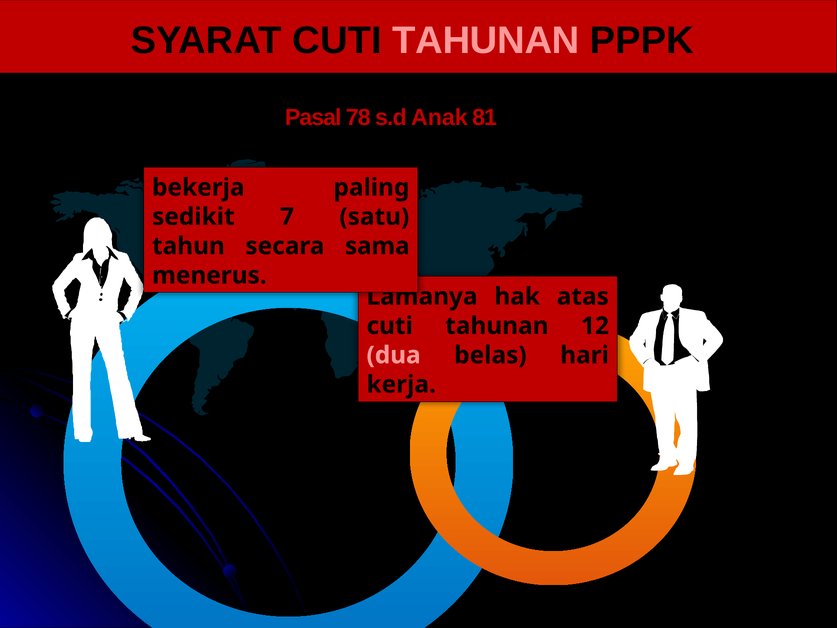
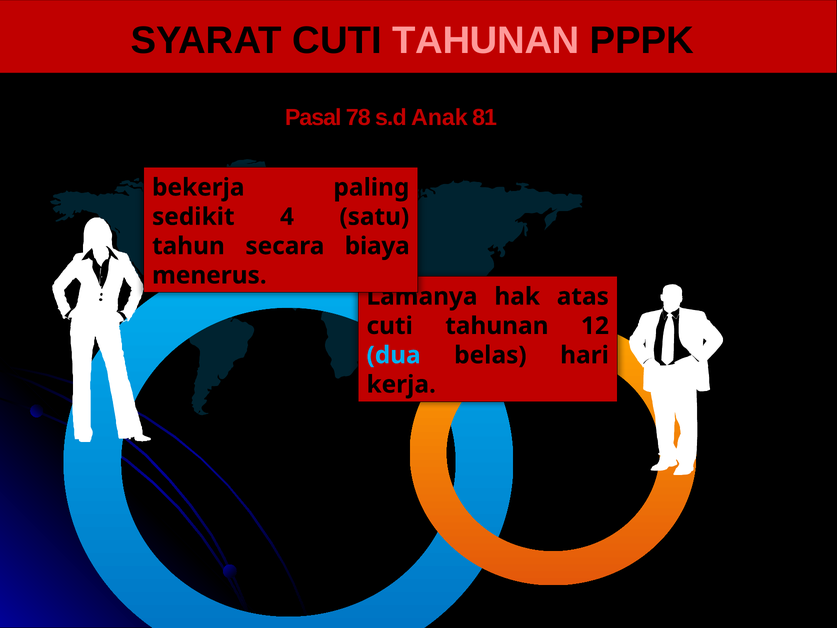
7: 7 -> 4 (287, 217)
sama: sama -> biaya (377, 246)
dua colour: pink -> light blue (394, 355)
